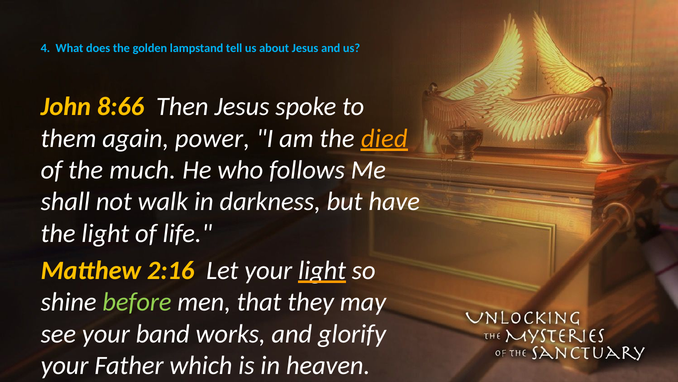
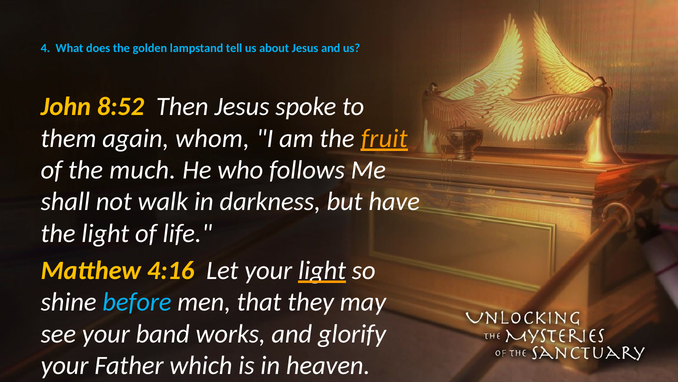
8:66: 8:66 -> 8:52 (121, 106)
power: power -> whom (212, 138)
died: died -> fruit (384, 138)
2:16: 2:16 -> 4:16 (171, 270)
before colour: light green -> light blue (137, 302)
